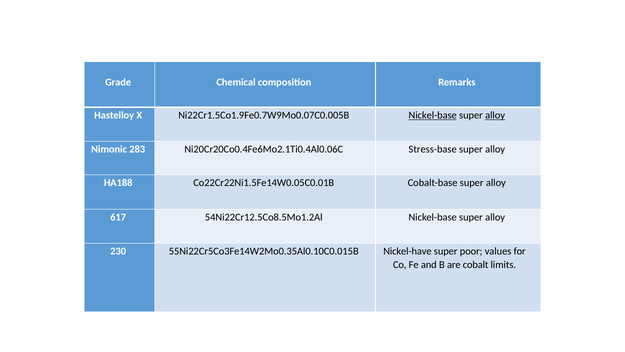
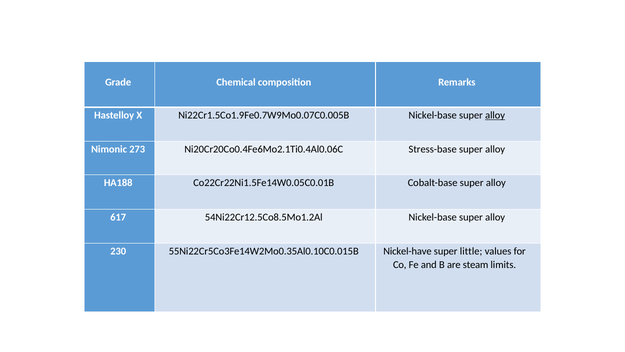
Nickel-base underline: present -> none (433, 115)
283: 283 -> 273 (137, 149)
poor: poor -> little (471, 251)
cobalt: cobalt -> steam (476, 264)
